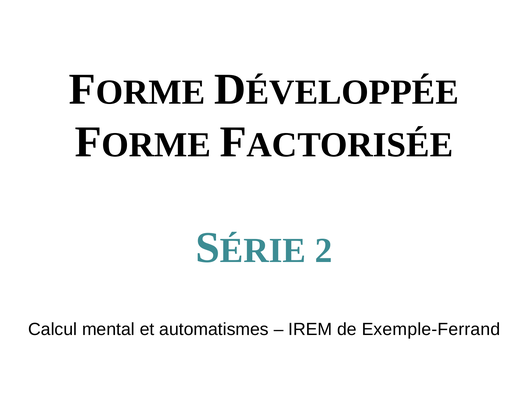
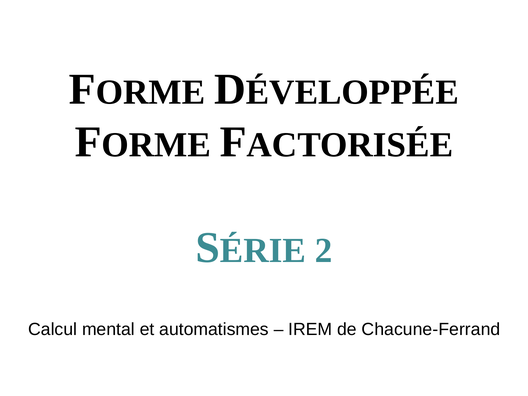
Exemple-Ferrand: Exemple-Ferrand -> Chacune-Ferrand (431, 329)
